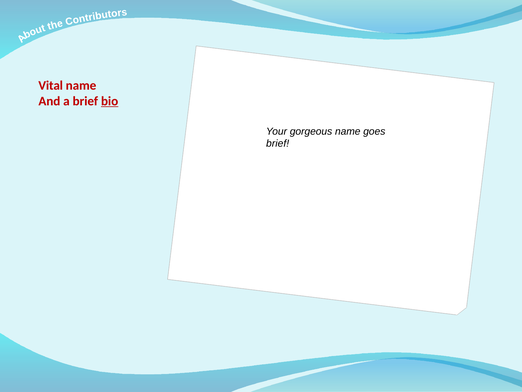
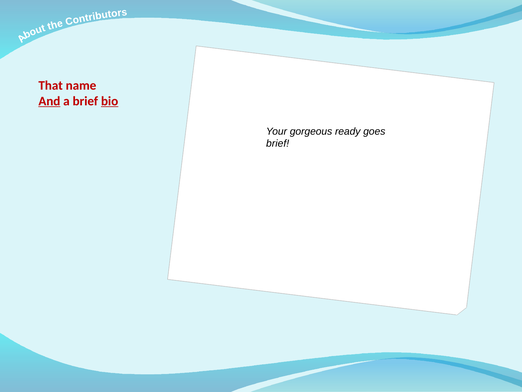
Vital: Vital -> That (51, 85)
And underline: none -> present (49, 101)
gorgeous name: name -> ready (348, 131)
